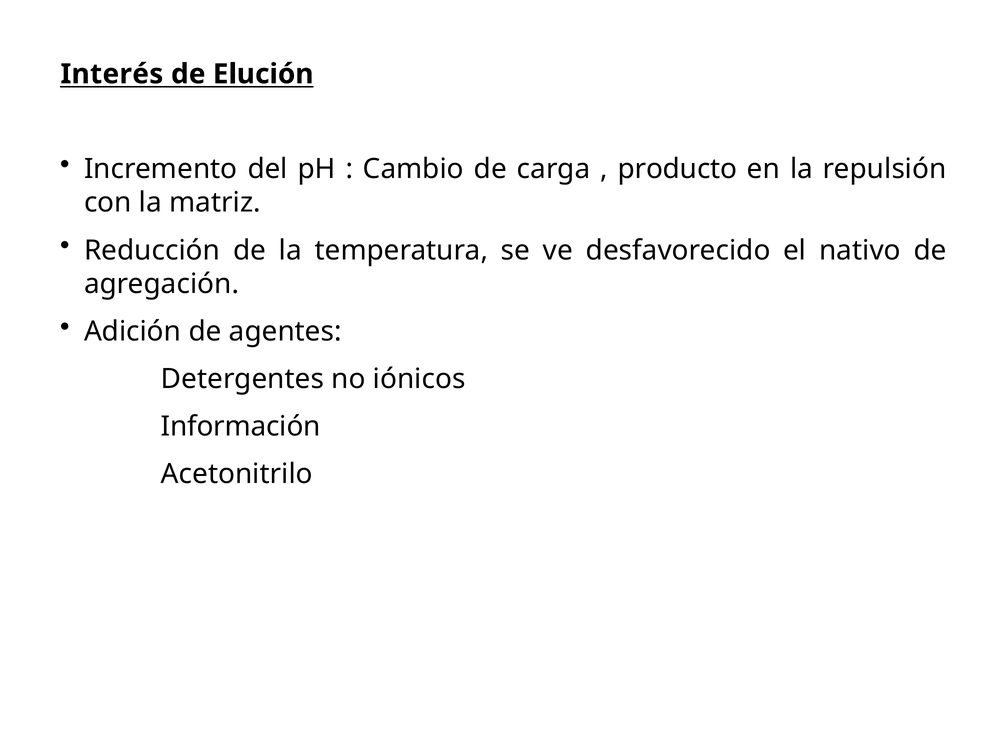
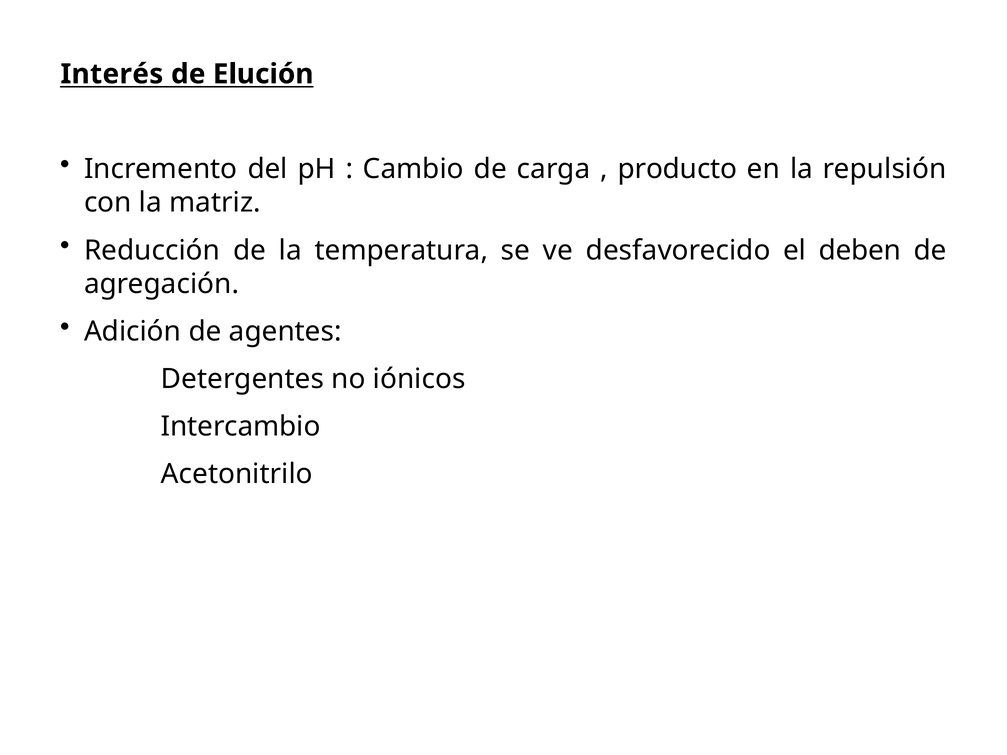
nativo: nativo -> deben (860, 250)
Información: Información -> Intercambio (241, 427)
